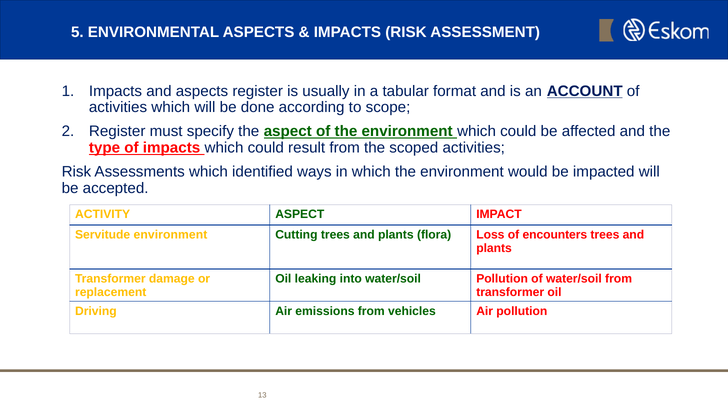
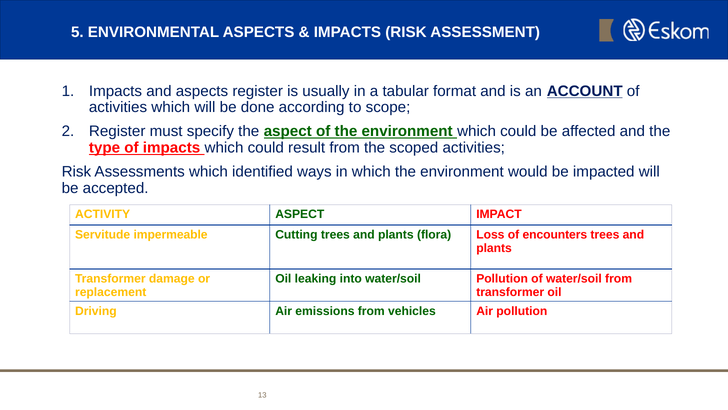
Servitude environment: environment -> impermeable (171, 234)
